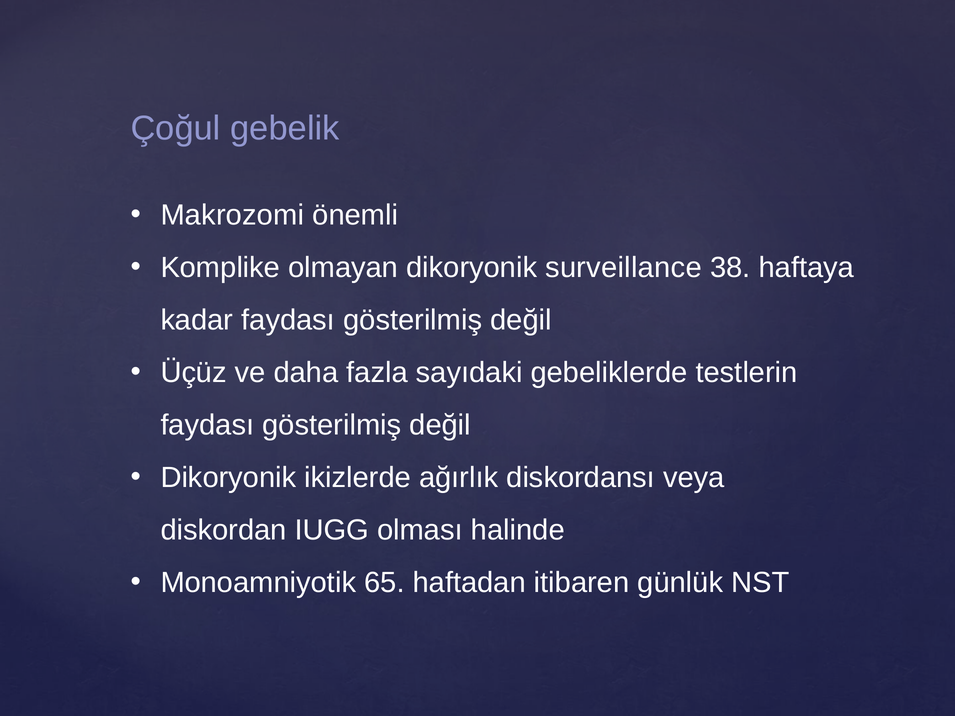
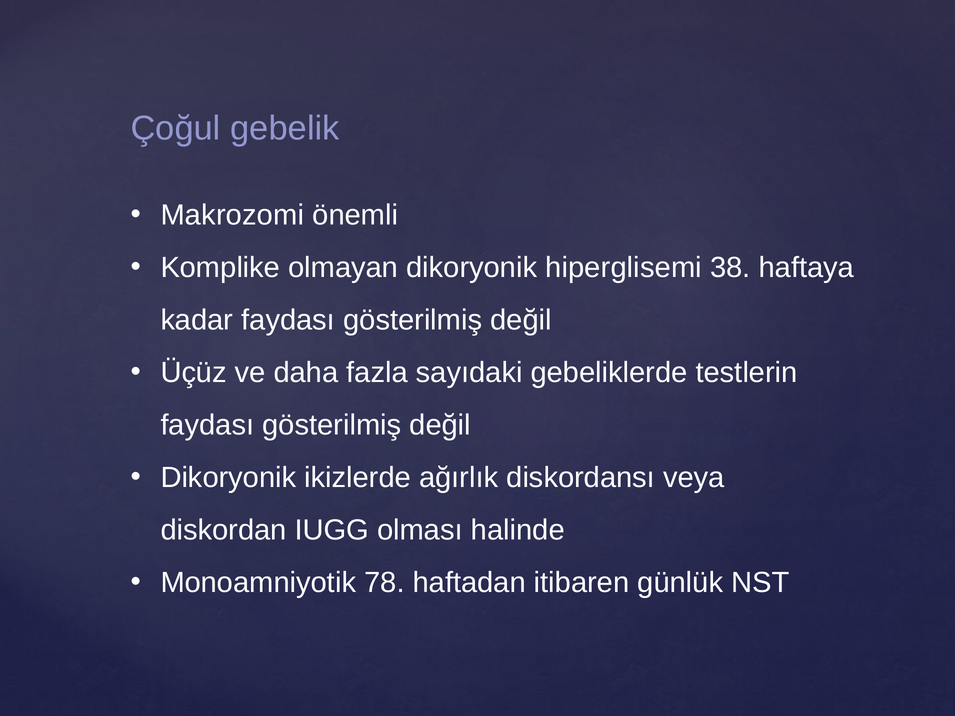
surveillance: surveillance -> hiperglisemi (624, 268)
65: 65 -> 78 (384, 583)
